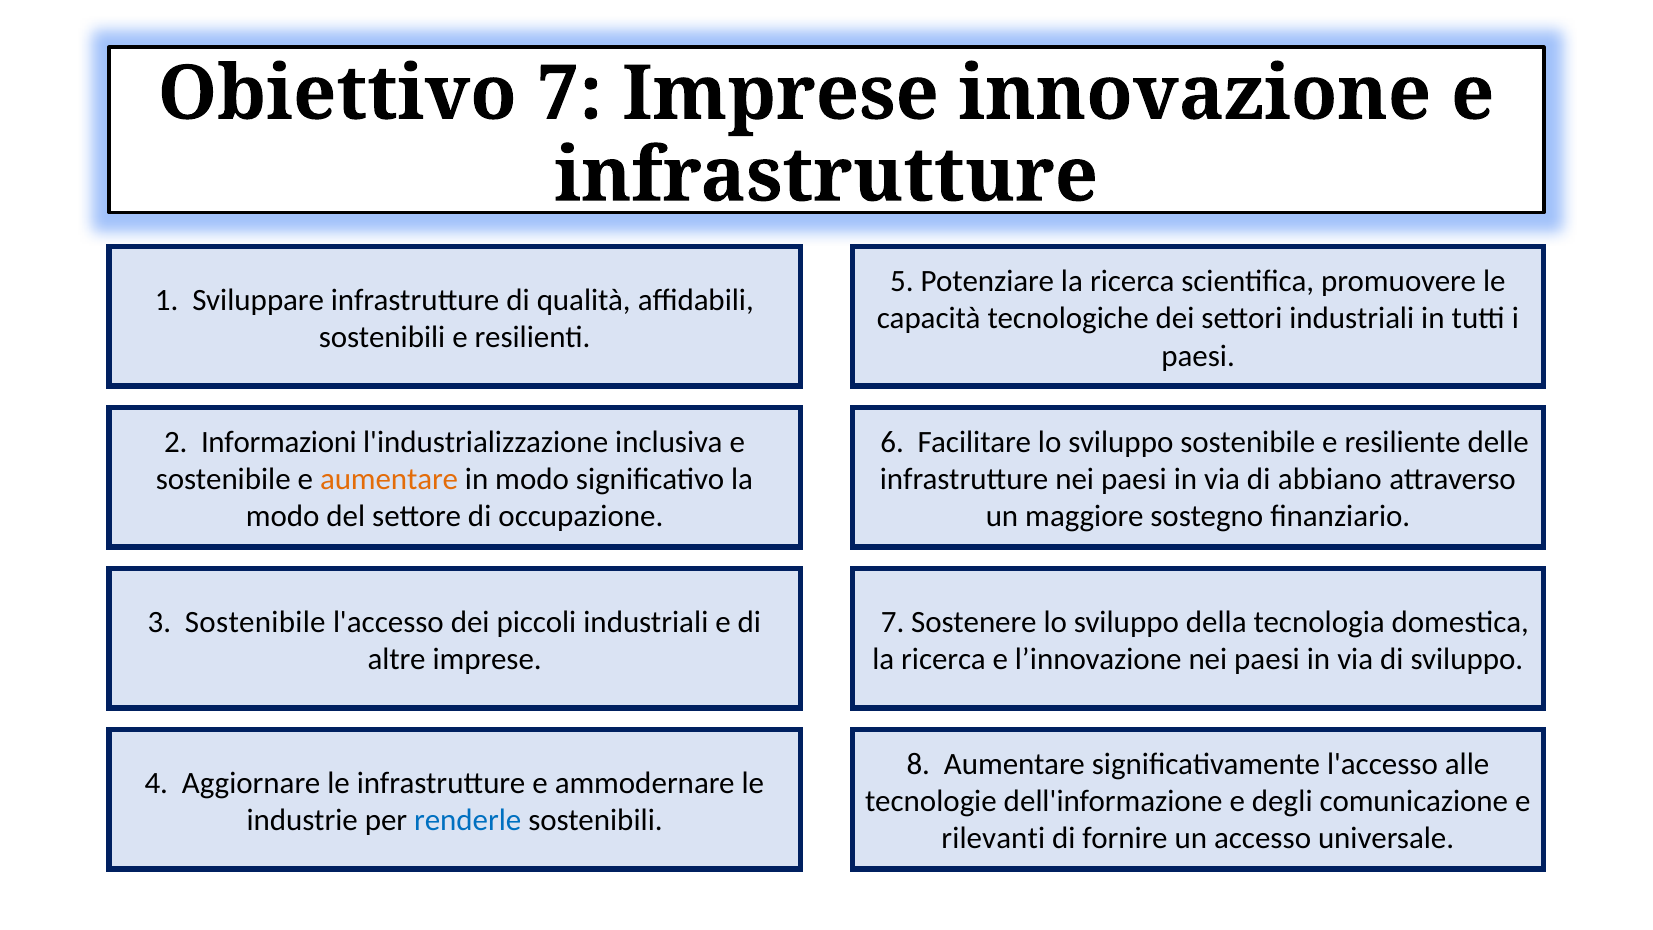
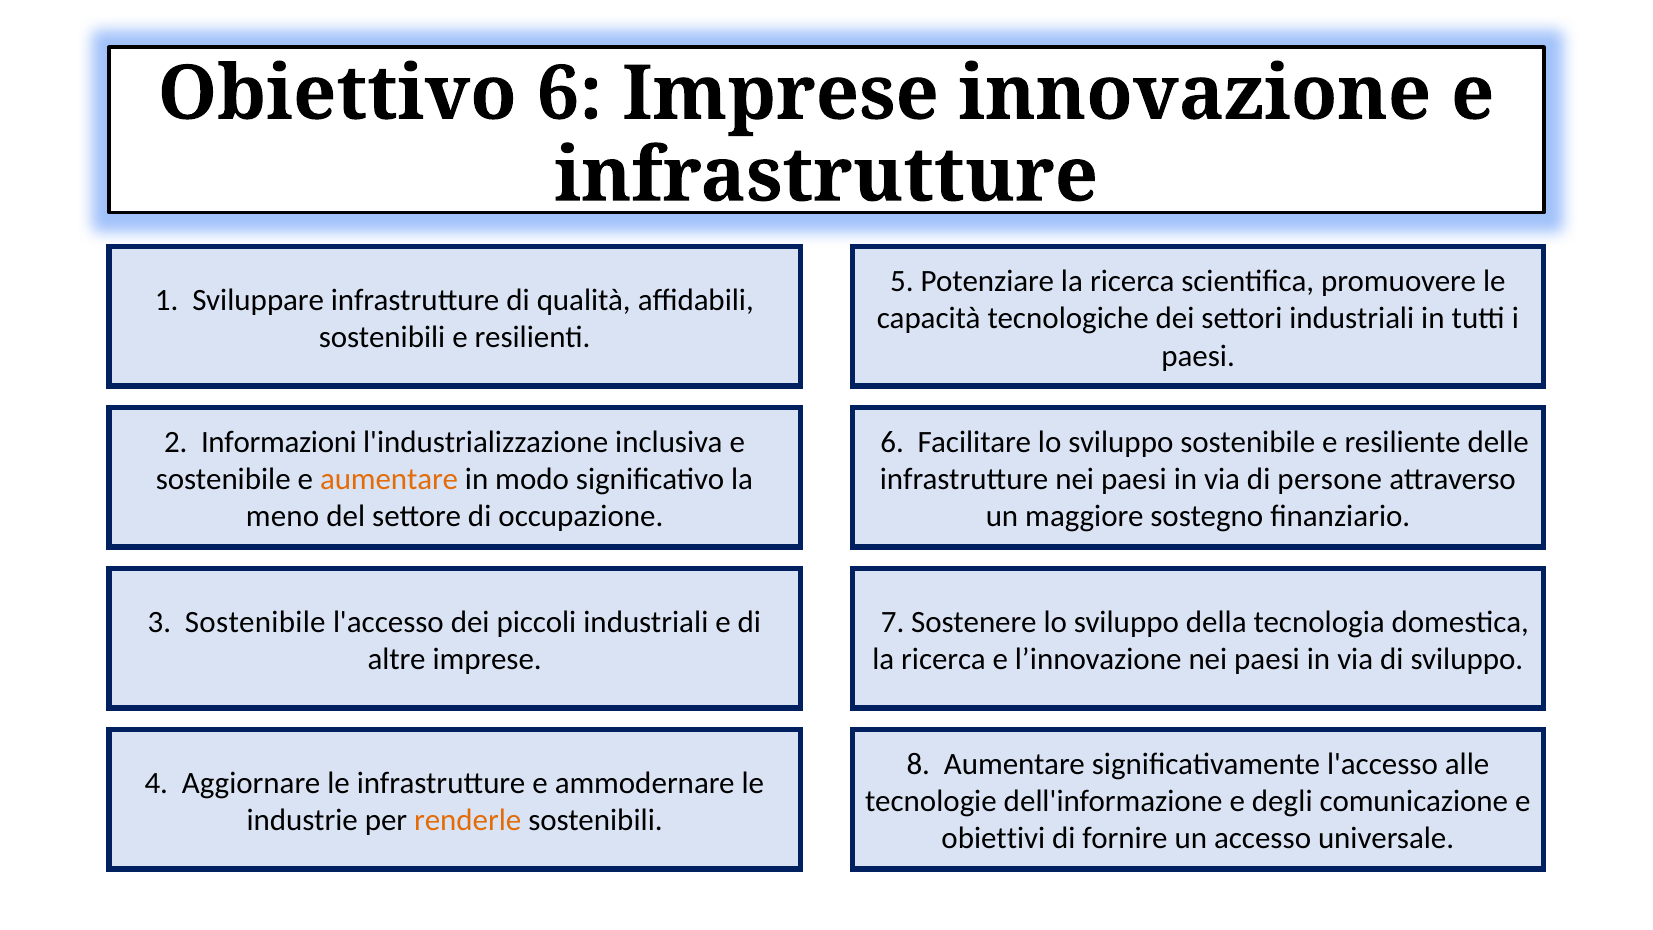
Obiettivo 7: 7 -> 6 (569, 94)
abbiano: abbiano -> persone (1330, 479)
modo: modo -> meno (283, 517)
renderle colour: blue -> orange (468, 820)
rilevanti: rilevanti -> obiettivi (993, 839)
